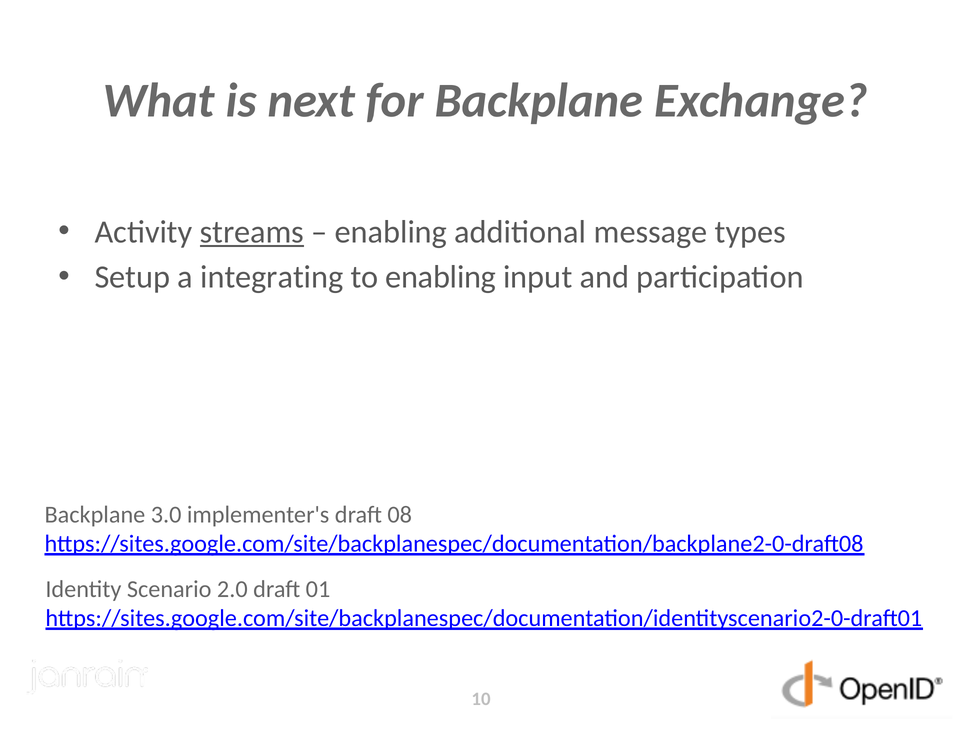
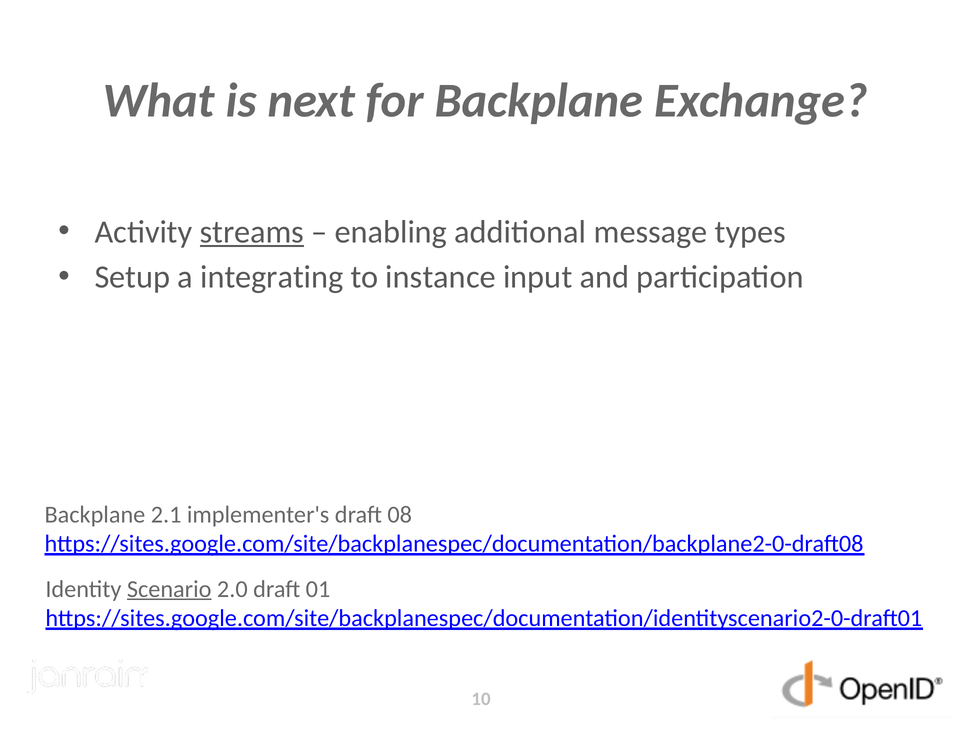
to enabling: enabling -> instance (441, 277)
3.0: 3.0 -> 2.1 (166, 514)
Scenario underline: none -> present (169, 588)
